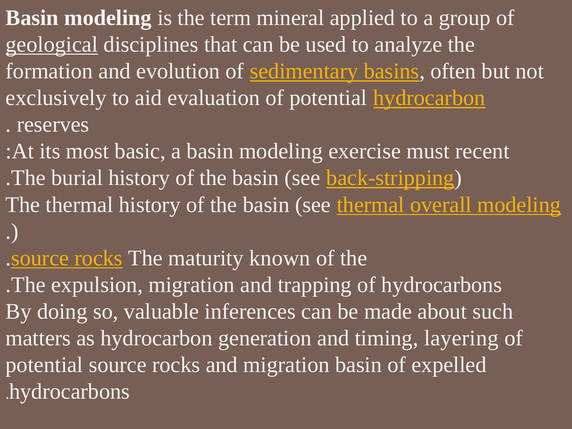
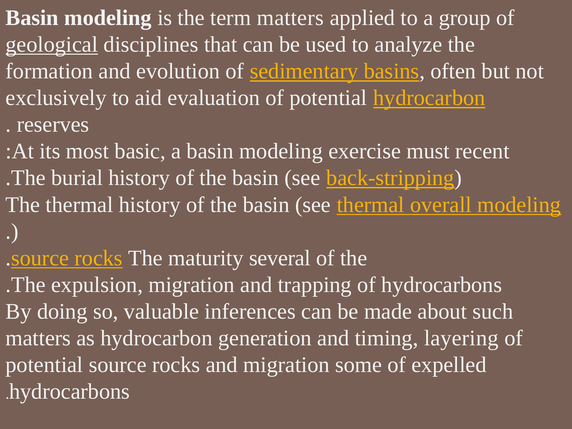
term mineral: mineral -> matters (290, 18)
known: known -> several (280, 258)
migration basin: basin -> some (358, 365)
